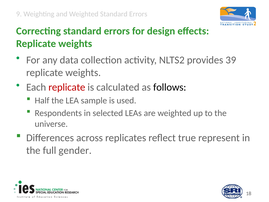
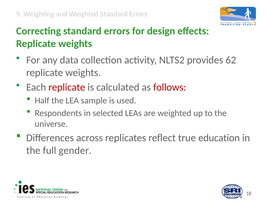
39: 39 -> 62 (231, 60)
follows colour: black -> red (170, 87)
represent: represent -> education (219, 138)
